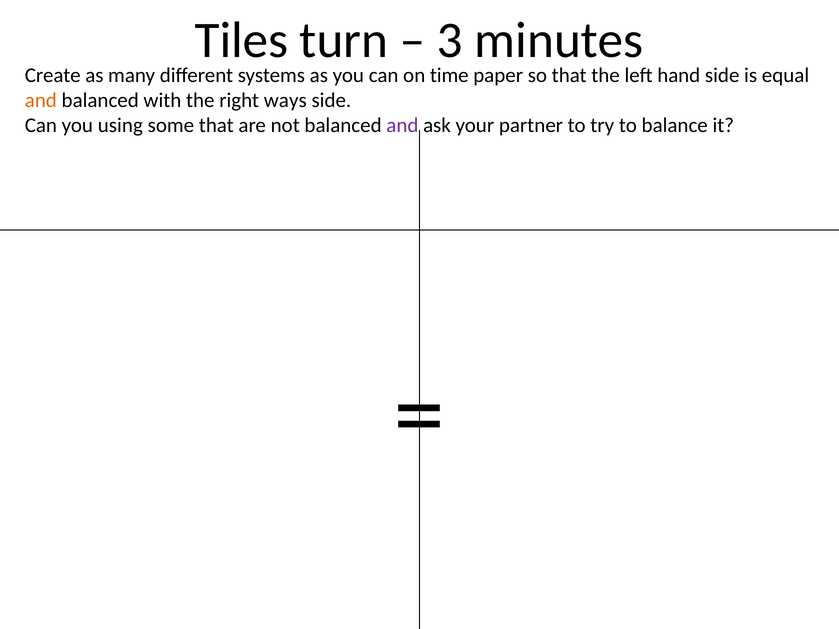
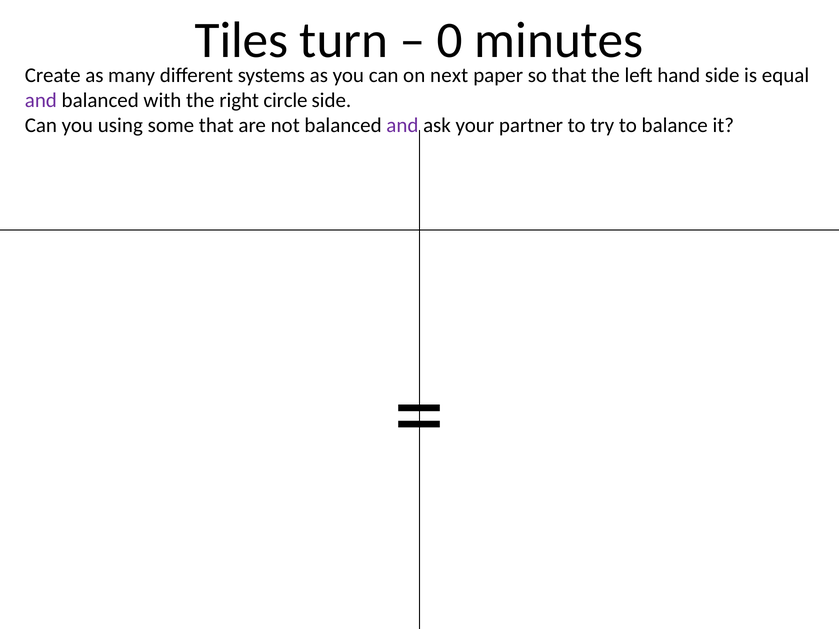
3: 3 -> 0 (450, 40)
time: time -> next (449, 75)
and colour: orange -> purple (41, 100)
ways: ways -> circle (285, 100)
